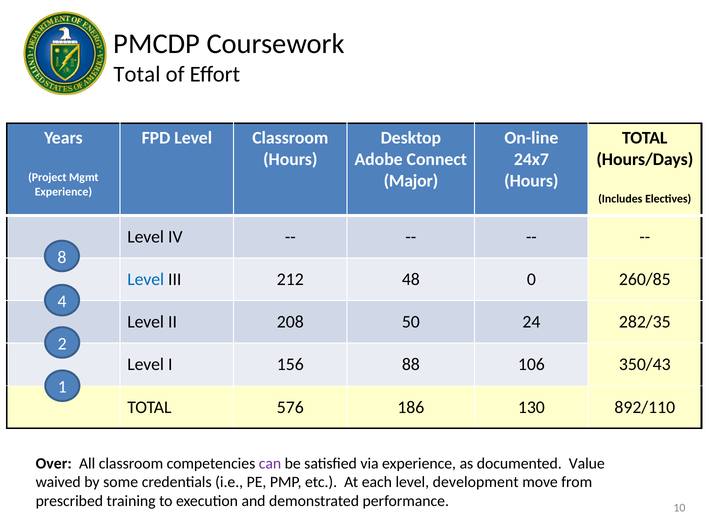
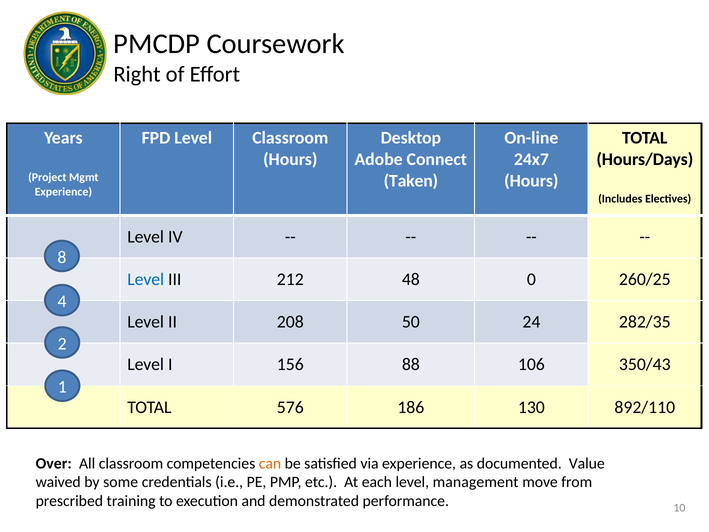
Total: Total -> Right (137, 74)
Major: Major -> Taken (411, 181)
260/85: 260/85 -> 260/25 (645, 279)
can colour: purple -> orange (270, 463)
development: development -> management (476, 482)
